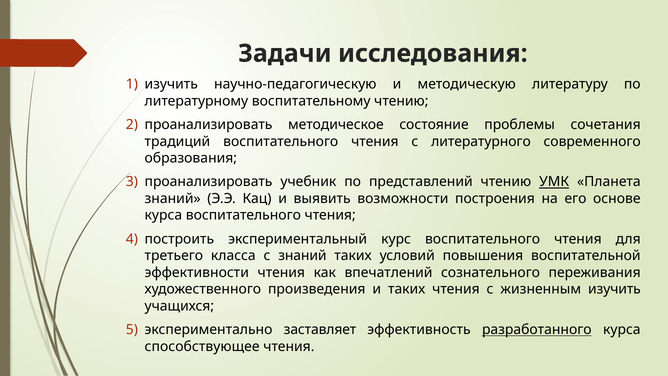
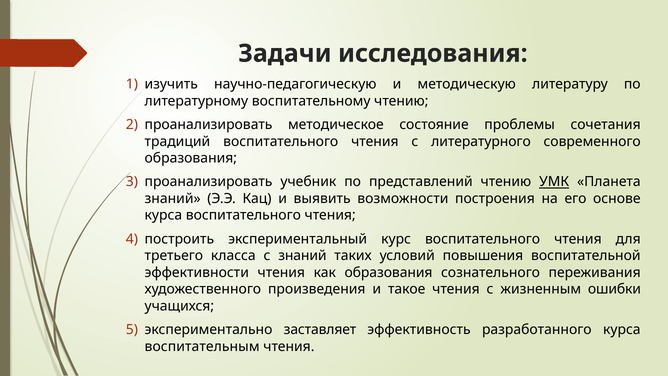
как впечатлений: впечатлений -> образования (389, 272)
и таких: таких -> такое (407, 289)
жизненным изучить: изучить -> ошибки (614, 289)
разработанного underline: present -> none (537, 329)
способствующее: способствующее -> воспитательным (202, 346)
